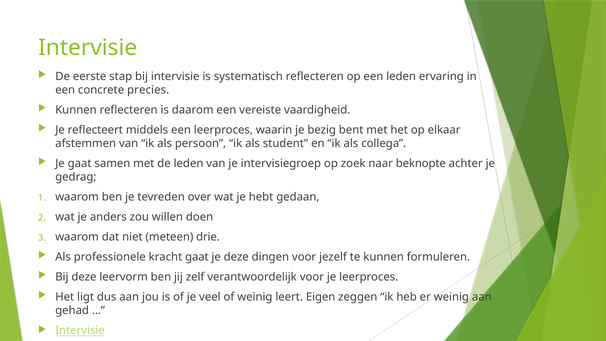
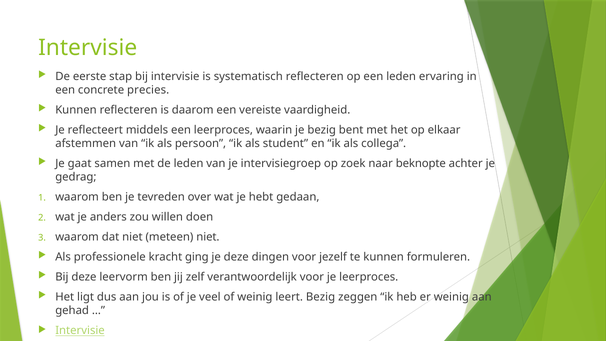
meteen drie: drie -> niet (208, 237)
kracht gaat: gaat -> ging (197, 257)
leert Eigen: Eigen -> Bezig (321, 297)
